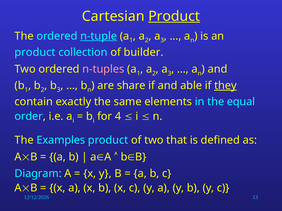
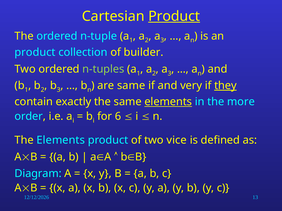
n-tuple underline: present -> none (99, 36)
n-tuples colour: pink -> light green (103, 69)
are share: share -> same (131, 86)
able: able -> very (191, 86)
elements underline: none -> present (168, 102)
equal: equal -> more (241, 102)
4: 4 -> 6 (118, 117)
The Examples: Examples -> Elements (61, 140)
that: that -> vice (177, 140)
